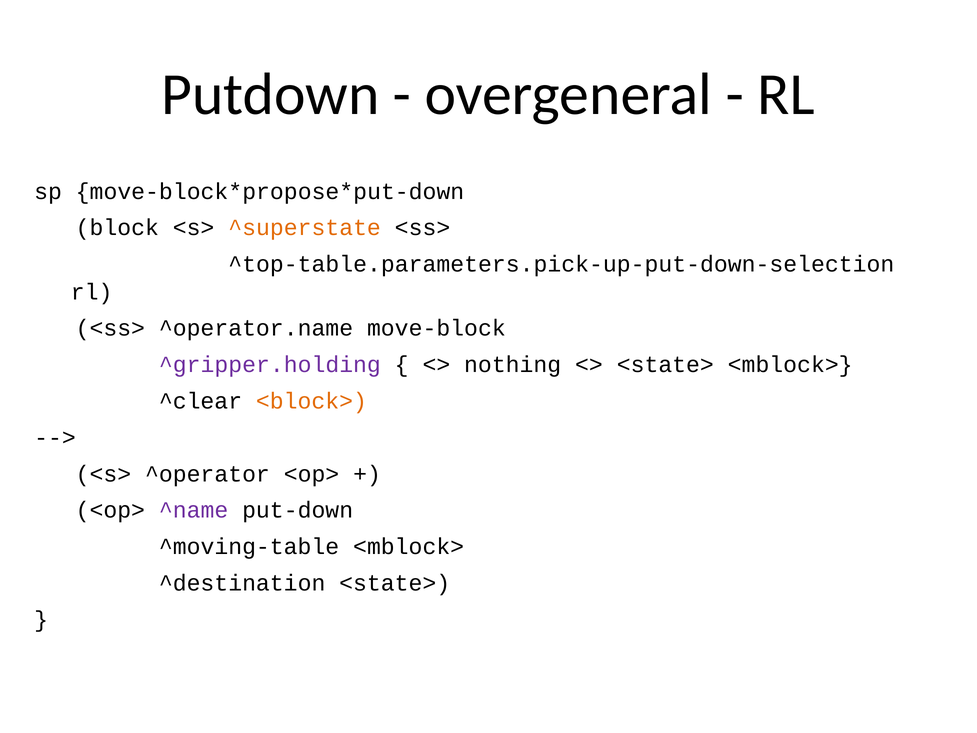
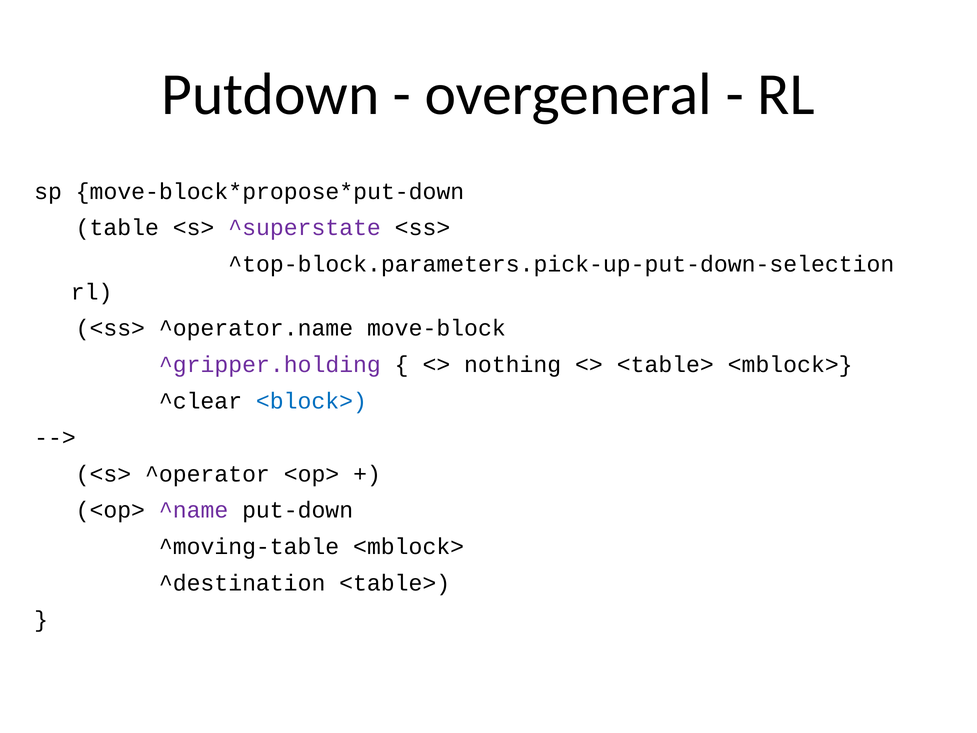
block: block -> table (117, 228)
^superstate colour: orange -> purple (305, 228)
^top-table.parameters.pick-up-put-down-selection: ^top-table.parameters.pick-up-put-down-selection -> ^top-block.parameters.pick-up-put-down-selection (561, 264)
<state>: <state> -> <table> (665, 365)
<block> colour: orange -> blue (311, 401)
^destination <state>: <state> -> <table> (395, 583)
